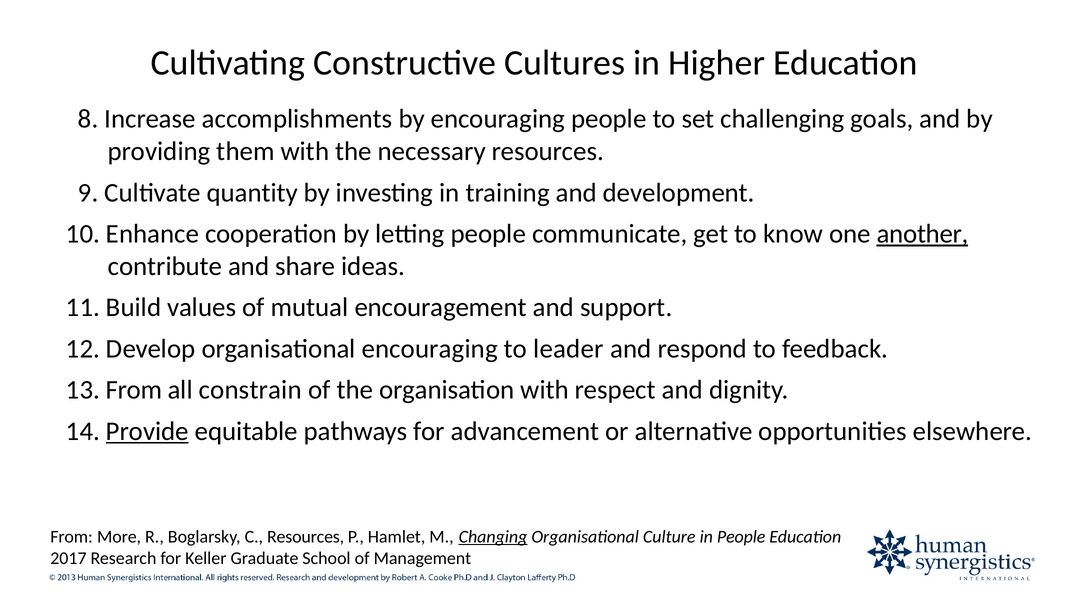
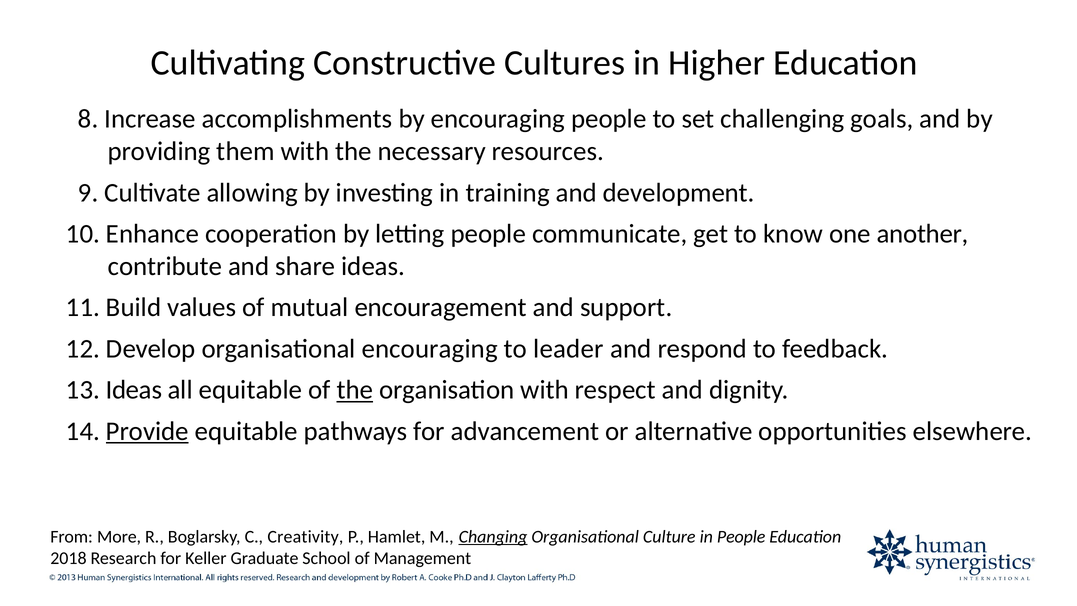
quantity: quantity -> allowing (252, 193)
another underline: present -> none (923, 234)
13 From: From -> Ideas (134, 390)
all constrain: constrain -> equitable (250, 390)
the underline: none -> present (355, 390)
C Resources: Resources -> Creativity (305, 537)
2017: 2017 -> 2018 (68, 558)
